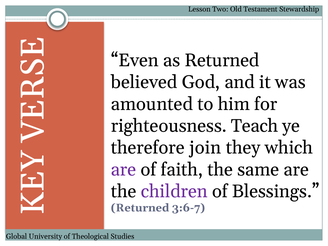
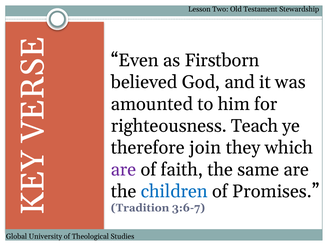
as Returned: Returned -> Firstborn (222, 60)
children colour: purple -> blue (174, 191)
Blessings: Blessings -> Promises (276, 191)
Returned: Returned -> Tradition (140, 208)
